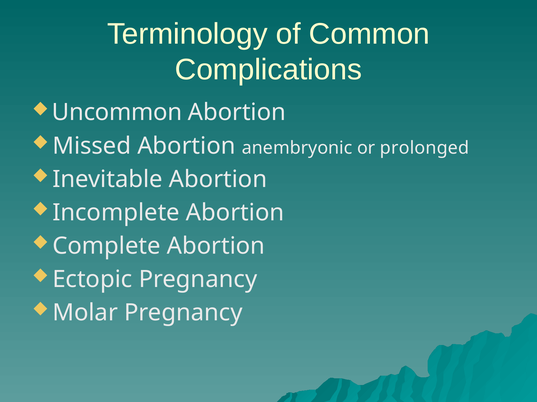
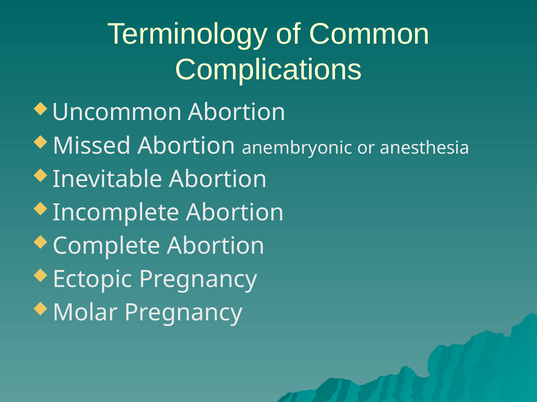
prolonged: prolonged -> anesthesia (425, 148)
